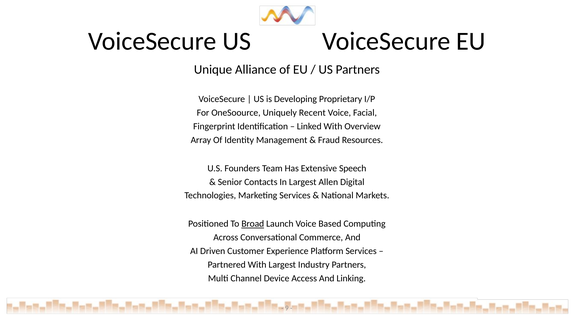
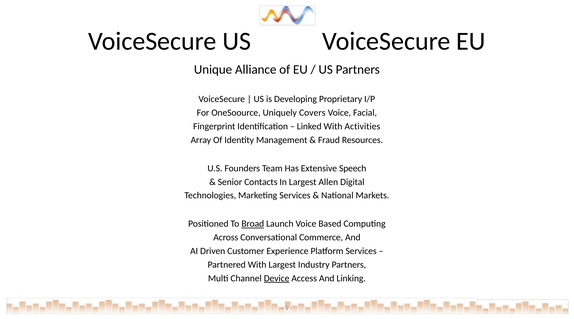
Recent: Recent -> Covers (312, 113)
Overview: Overview -> Activities (362, 126)
Device underline: none -> present (277, 278)
